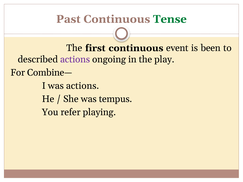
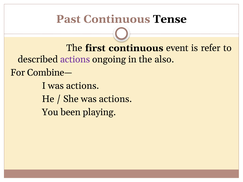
Tense colour: green -> black (170, 19)
been: been -> refer (211, 48)
play: play -> also (164, 59)
She was tempus: tempus -> actions (115, 99)
refer: refer -> been (71, 112)
